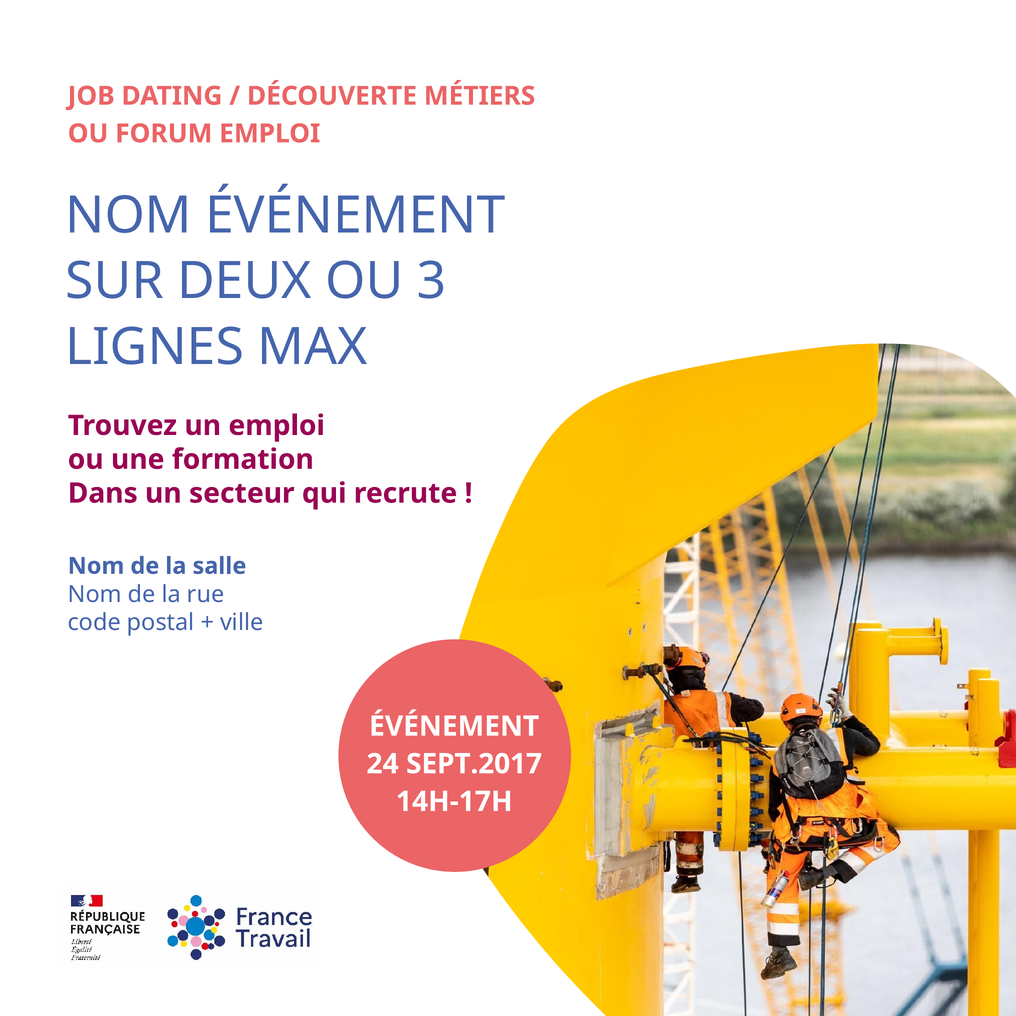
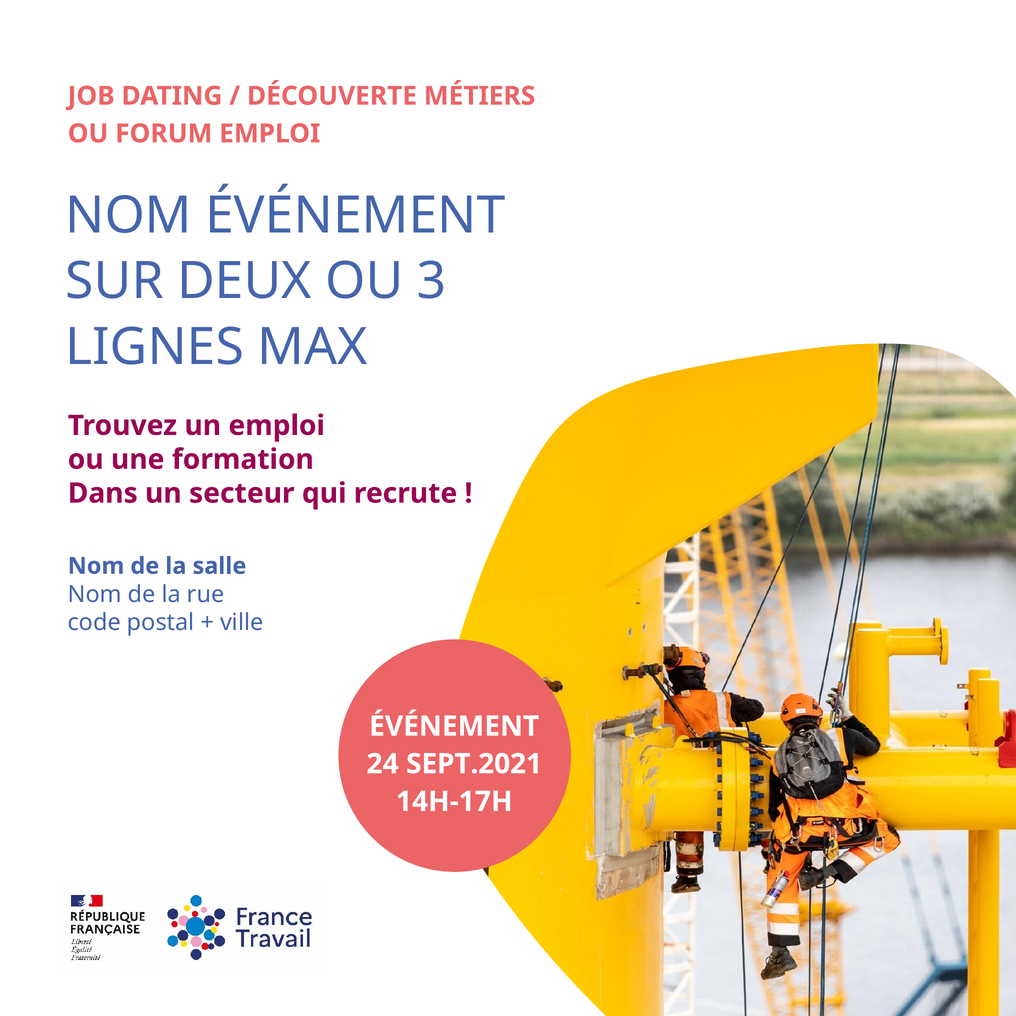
SEPT.2017: SEPT.2017 -> SEPT.2021 (474, 764)
